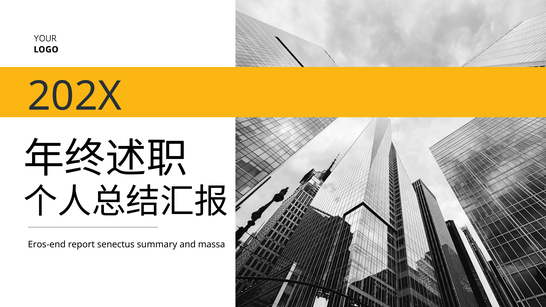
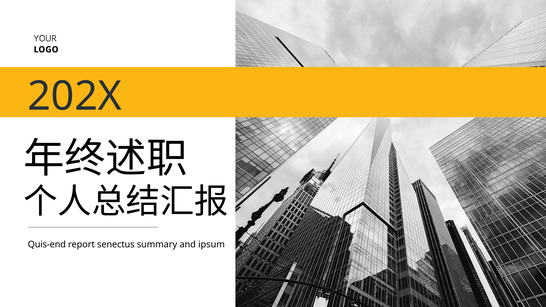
Eros-end: Eros-end -> Quis-end (47, 245)
massa: massa -> ipsum (212, 245)
